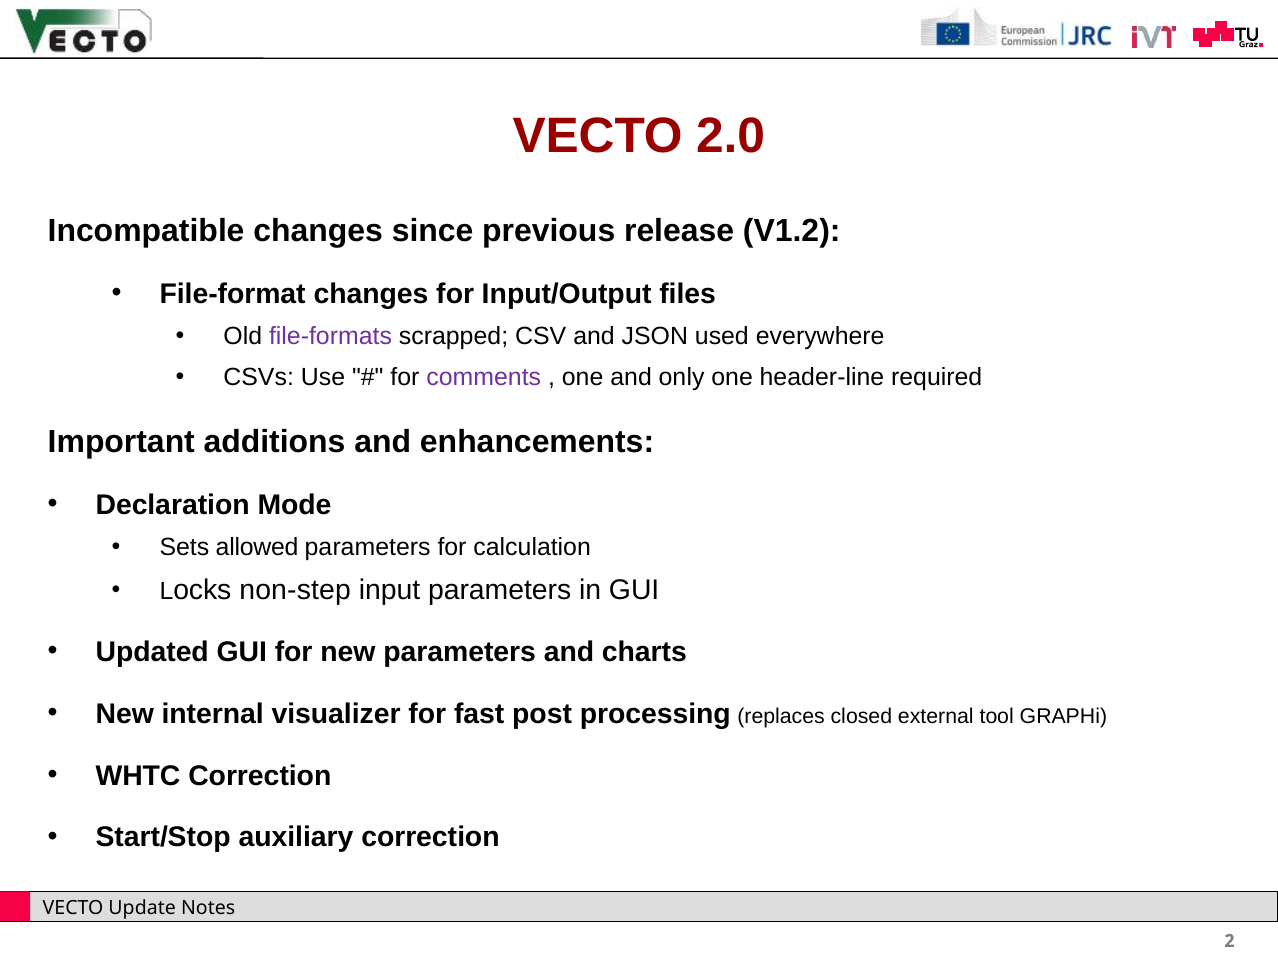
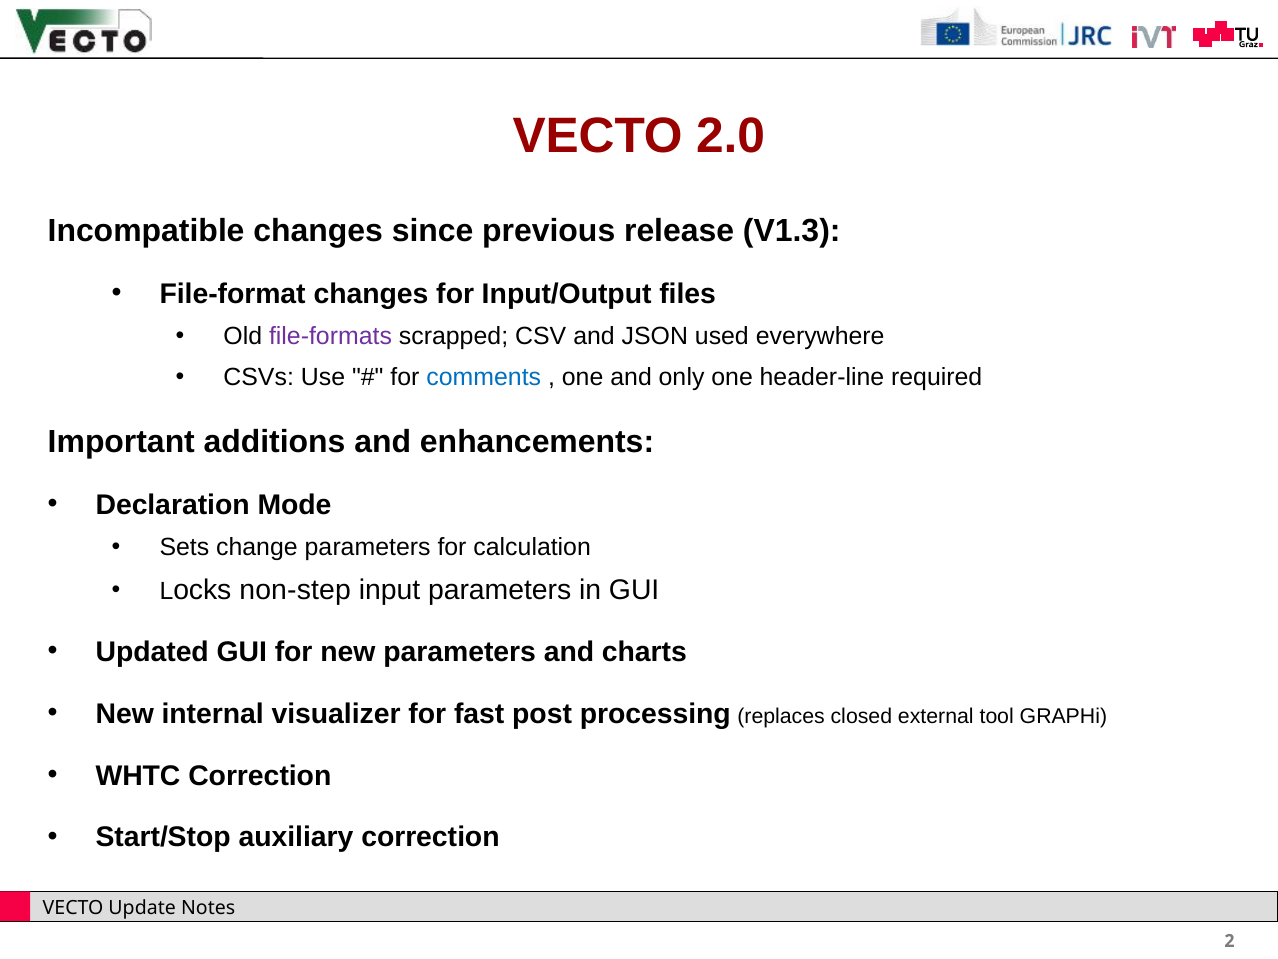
V1.2: V1.2 -> V1.3 (792, 230)
comments colour: purple -> blue (484, 377)
allowed: allowed -> change (257, 547)
